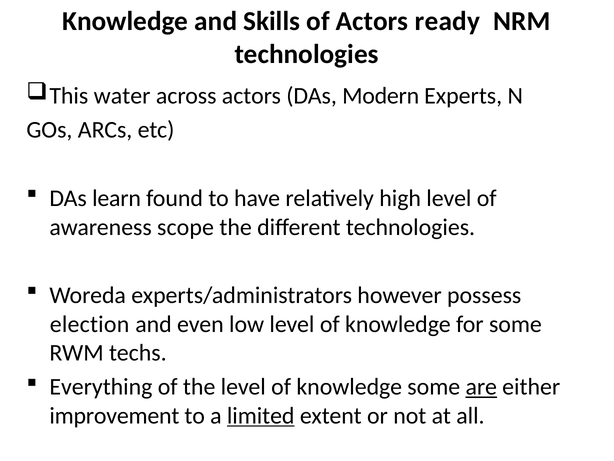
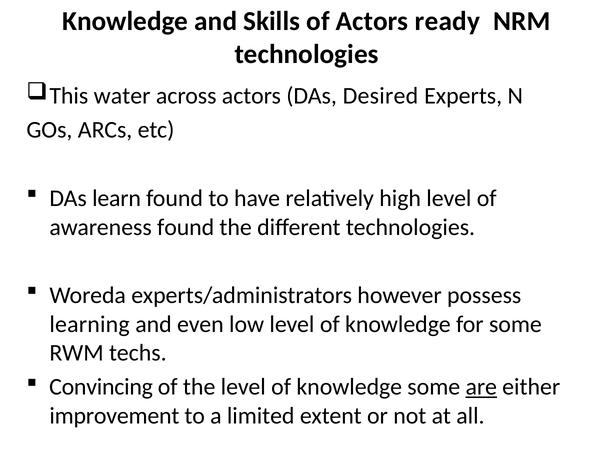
Modern: Modern -> Desired (380, 96)
awareness scope: scope -> found (186, 227)
election: election -> learning (90, 324)
Everything: Everything -> Convincing (101, 387)
limited underline: present -> none (261, 415)
